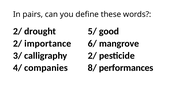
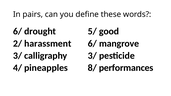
2/: 2/ -> 6/ (18, 31)
importance: importance -> harassment (48, 44)
2/: 2/ -> 3/ (92, 56)
companies: companies -> pineapples (46, 68)
